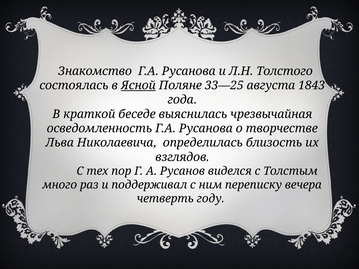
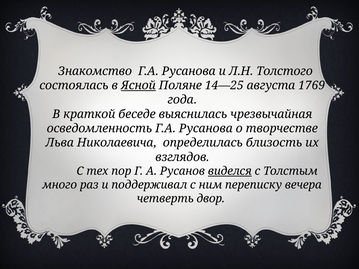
33—25: 33—25 -> 14—25 (224, 85)
1843: 1843 -> 1769 (312, 85)
виделся underline: none -> present (230, 171)
году: году -> двор (211, 199)
